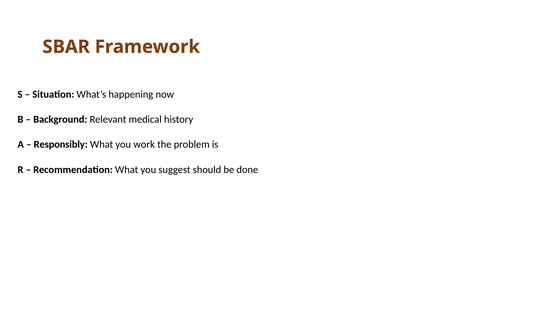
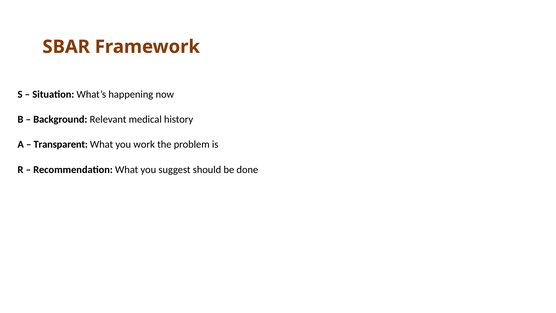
Responsibly: Responsibly -> Transparent (61, 144)
